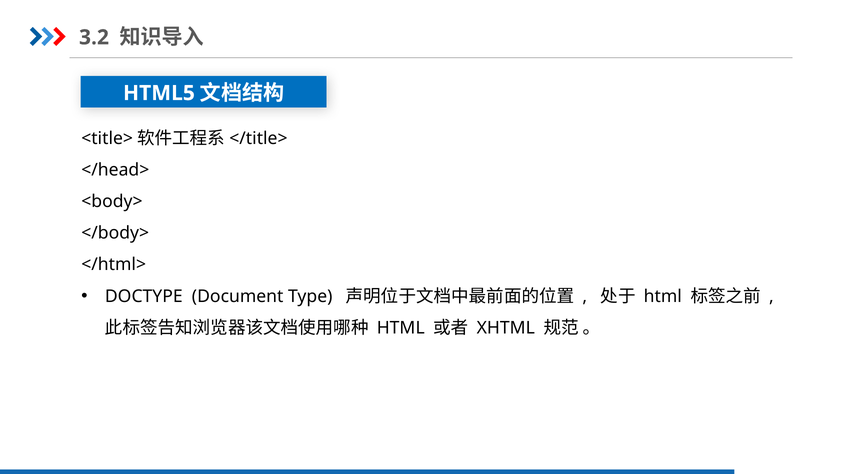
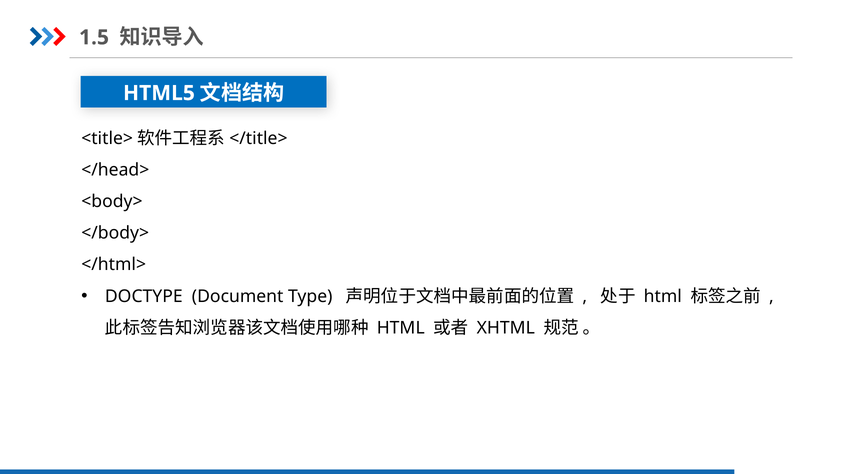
3.2: 3.2 -> 1.5 (94, 37)
